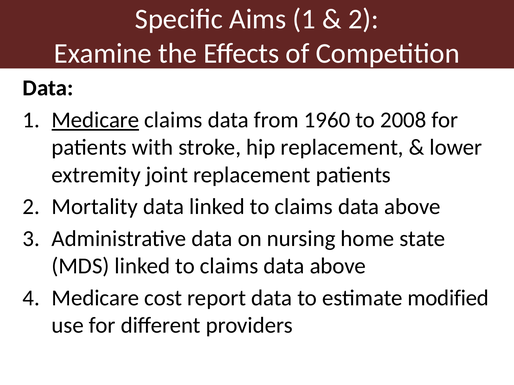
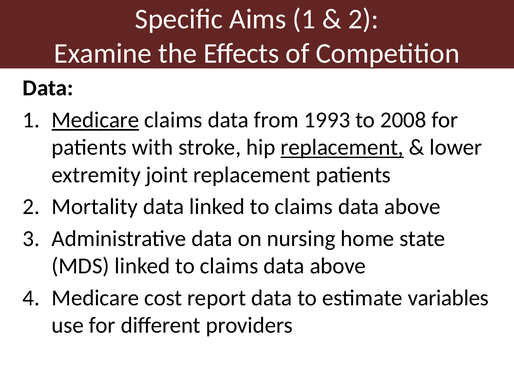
1960: 1960 -> 1993 (327, 120)
replacement underline: none -> present (342, 148)
modified: modified -> variables (448, 298)
